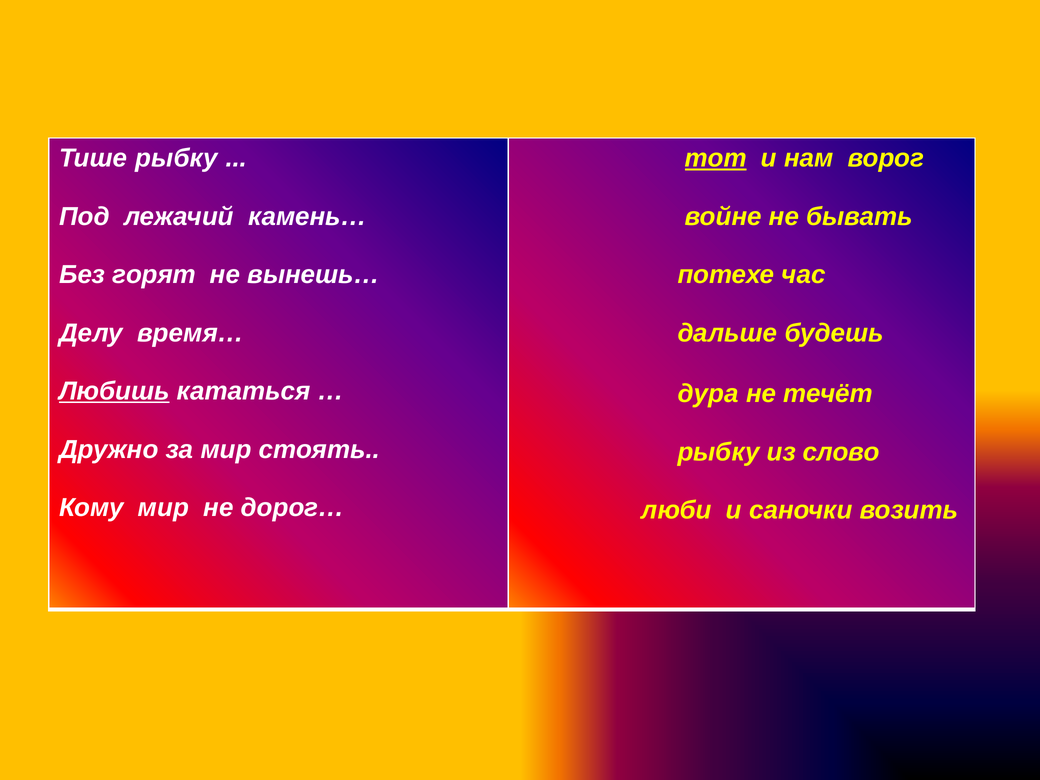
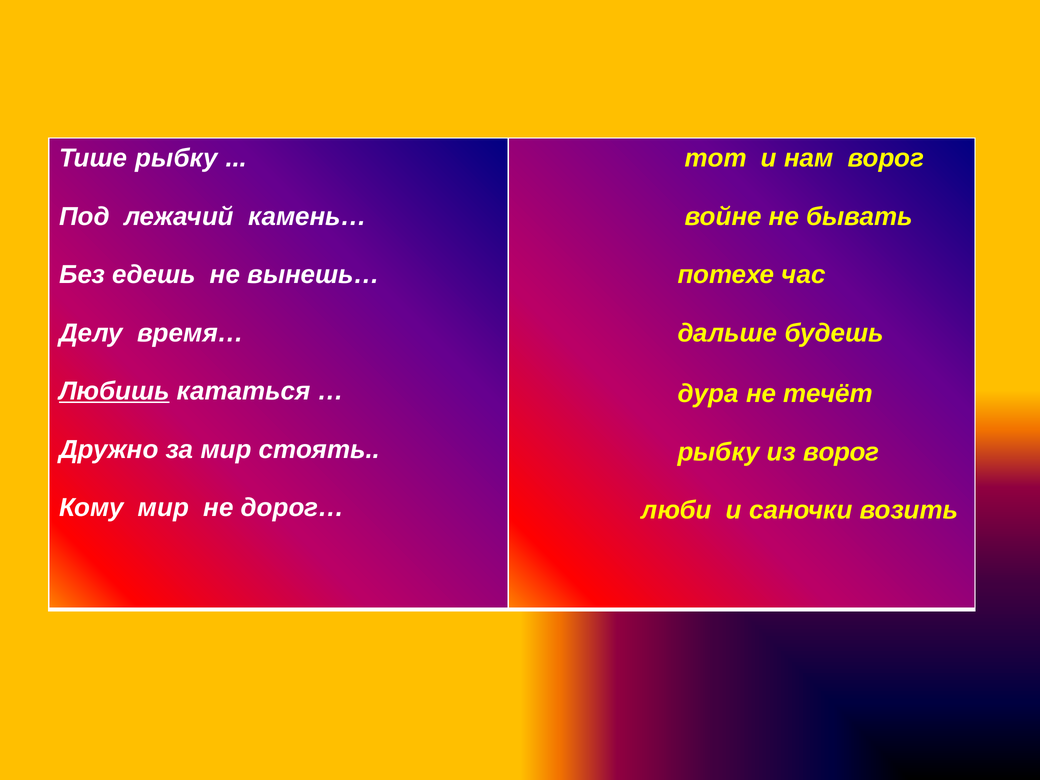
тот underline: present -> none (716, 158)
горят: горят -> едешь (154, 275)
из слово: слово -> ворог (841, 452)
